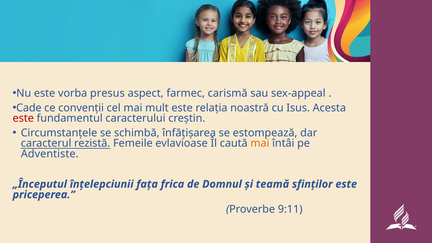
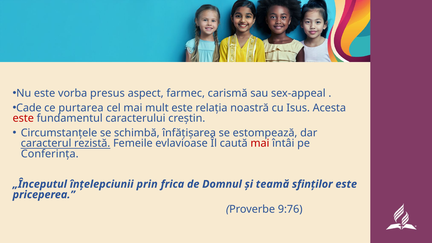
convenții: convenții -> purtarea (81, 108)
mai colour: orange -> red (260, 143)
Adventiste: Adventiste -> Conferința (50, 154)
fața: fața -> prin (147, 184)
9:11: 9:11 -> 9:76 (290, 209)
